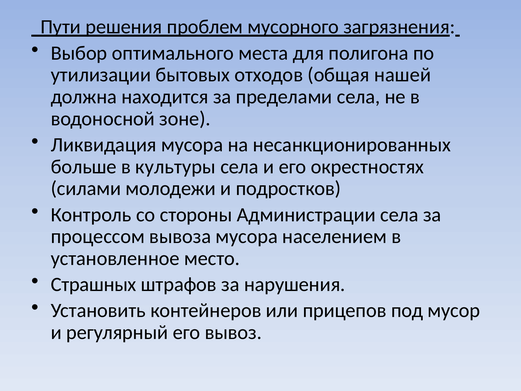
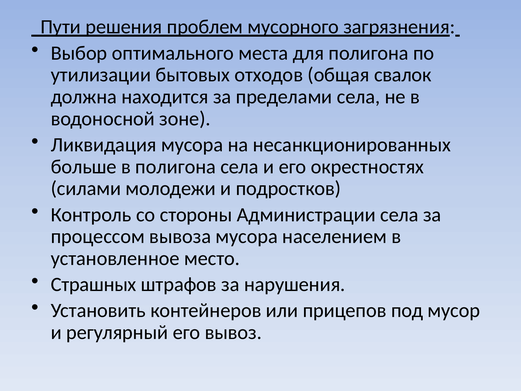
нашей: нашей -> свалок (403, 75)
в культуры: культуры -> полигона (176, 167)
